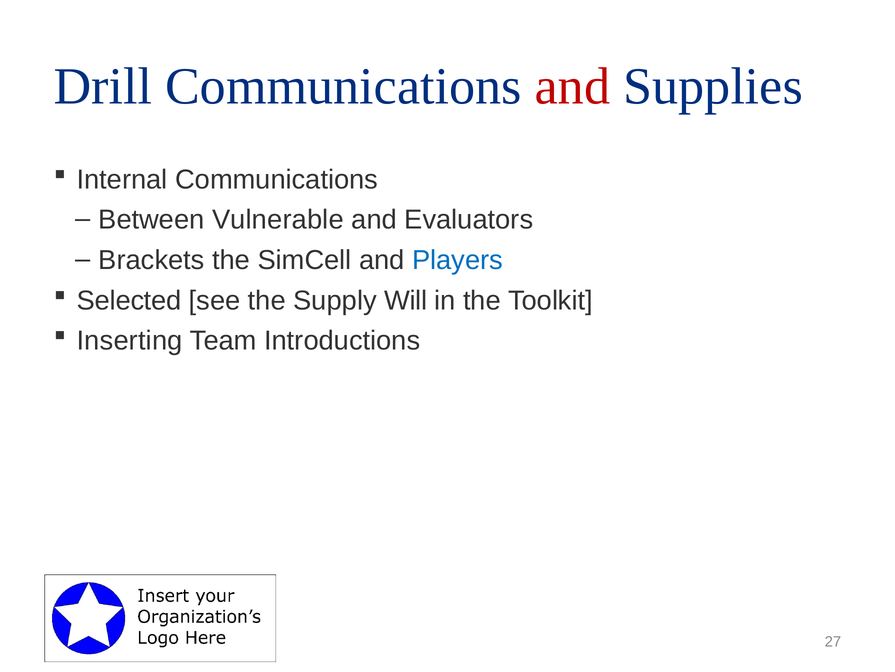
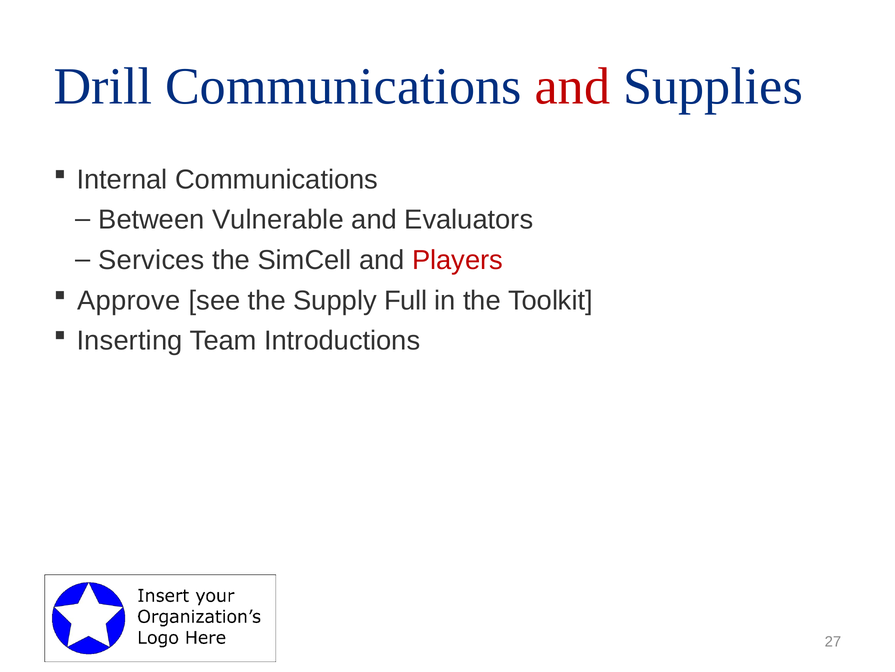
Brackets: Brackets -> Services (151, 260)
Players colour: blue -> red (458, 260)
Selected: Selected -> Approve (129, 300)
Will: Will -> Full (406, 300)
